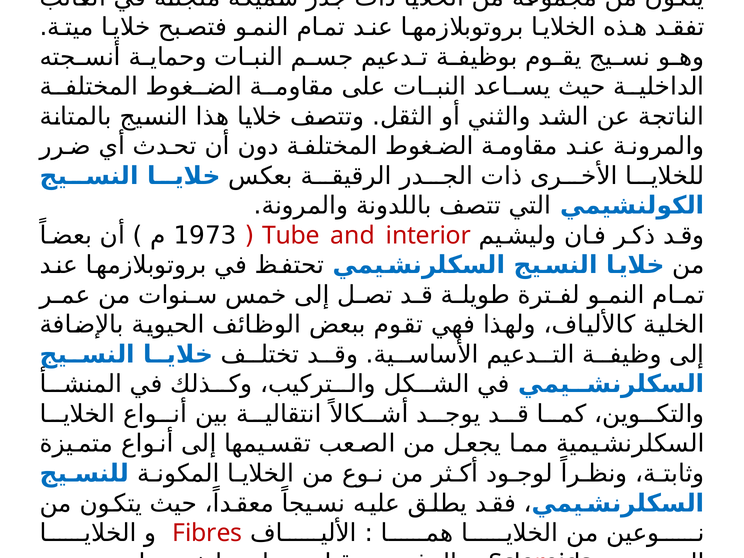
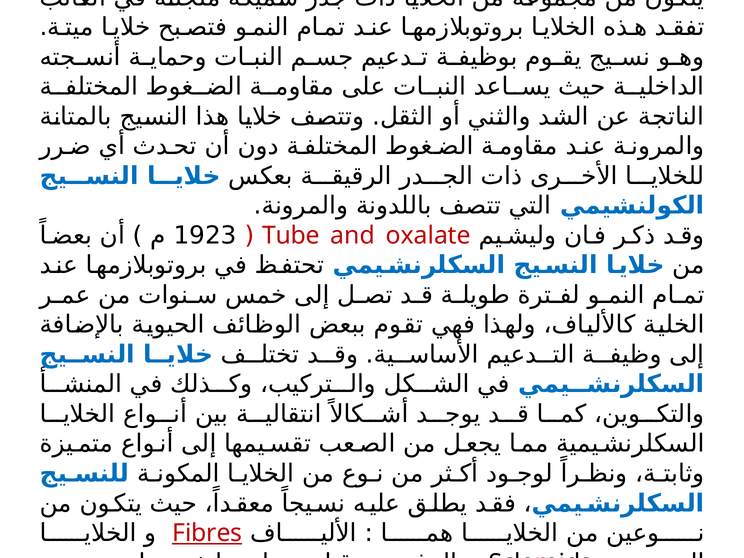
1973: 1973 -> 1923 (205, 235)
interior: interior -> oxalate (428, 235)
Fibres underline: none -> present (207, 533)
